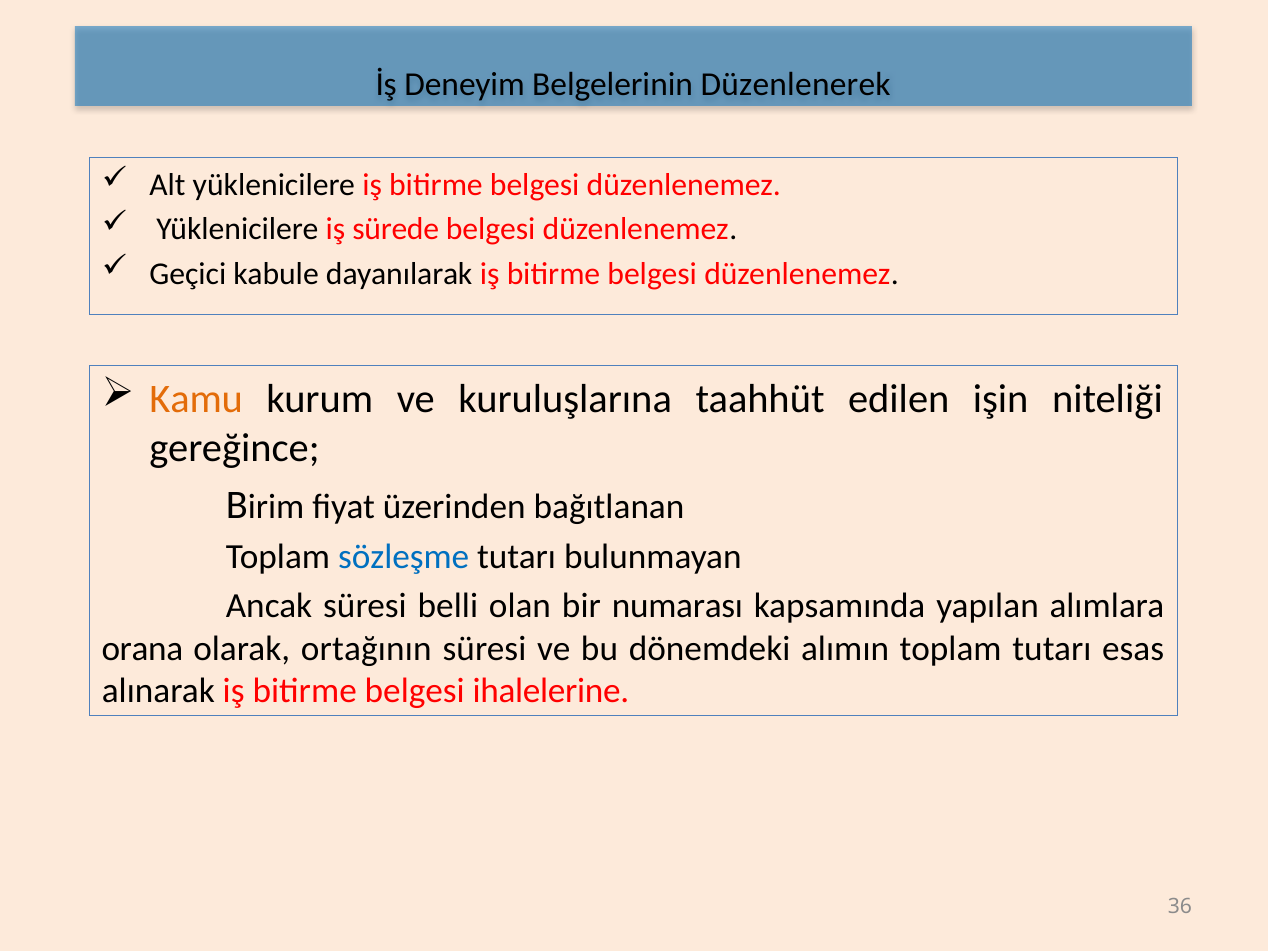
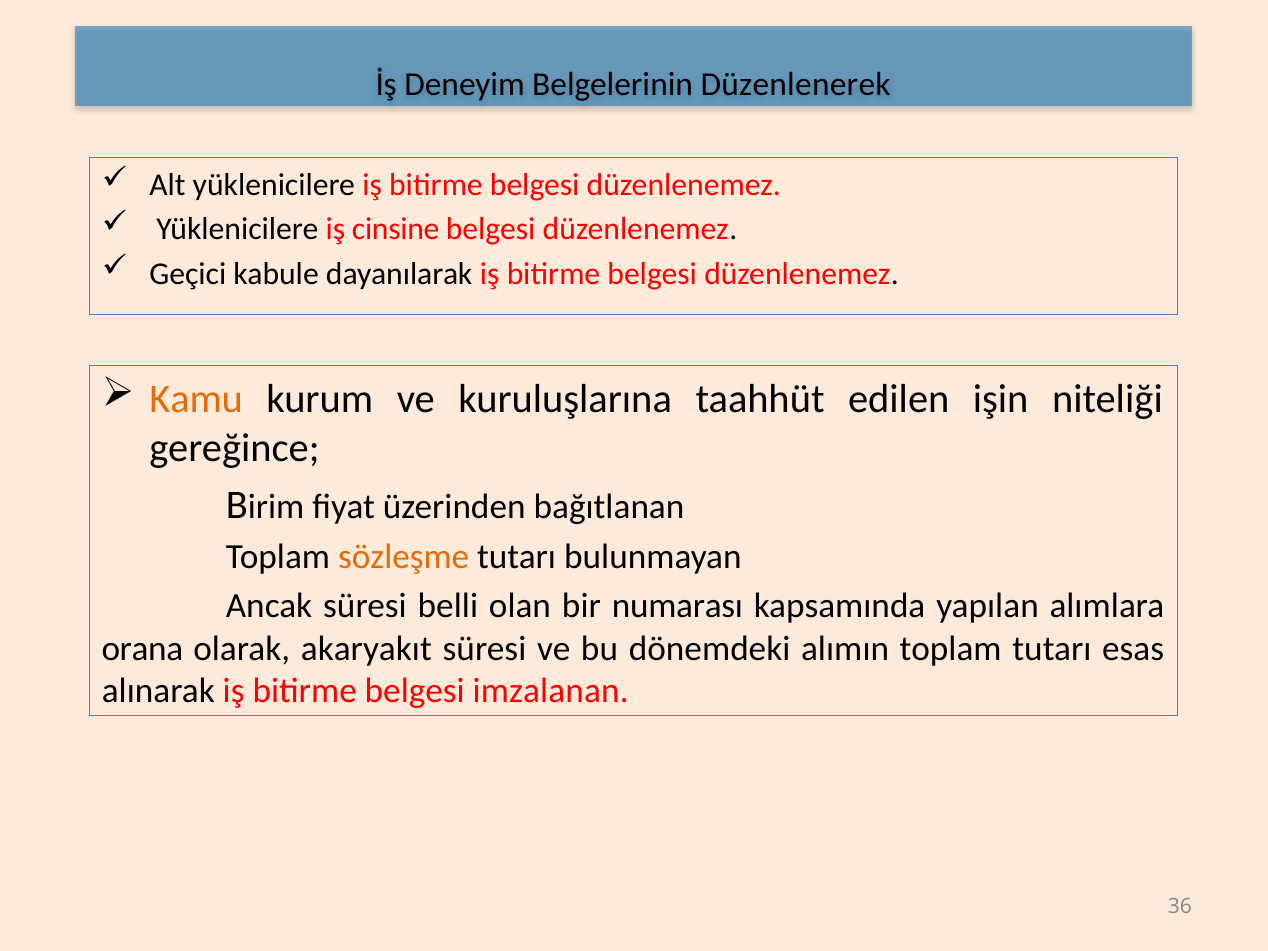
sürede: sürede -> cinsine (396, 229)
sözleşme colour: blue -> orange (404, 557)
ortağının: ortağının -> akaryakıt (366, 648)
ihalelerine: ihalelerine -> imzalanan (551, 691)
